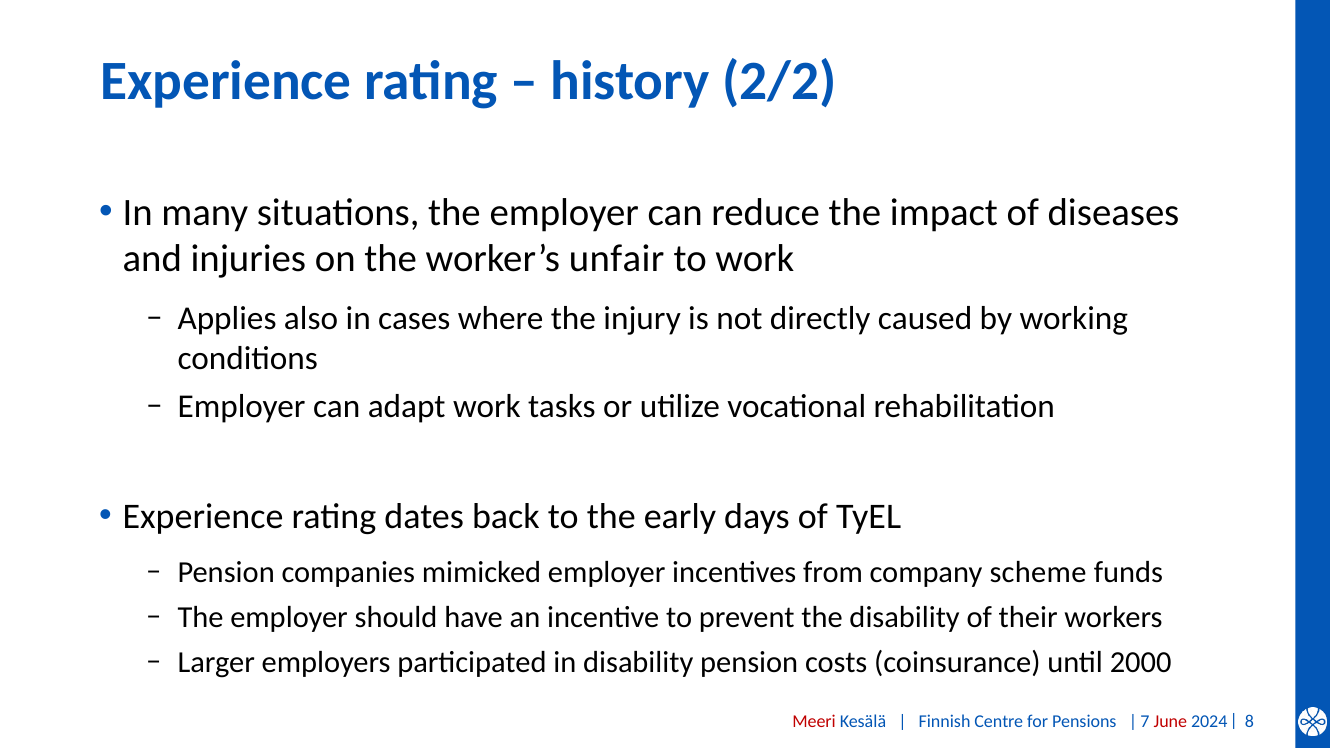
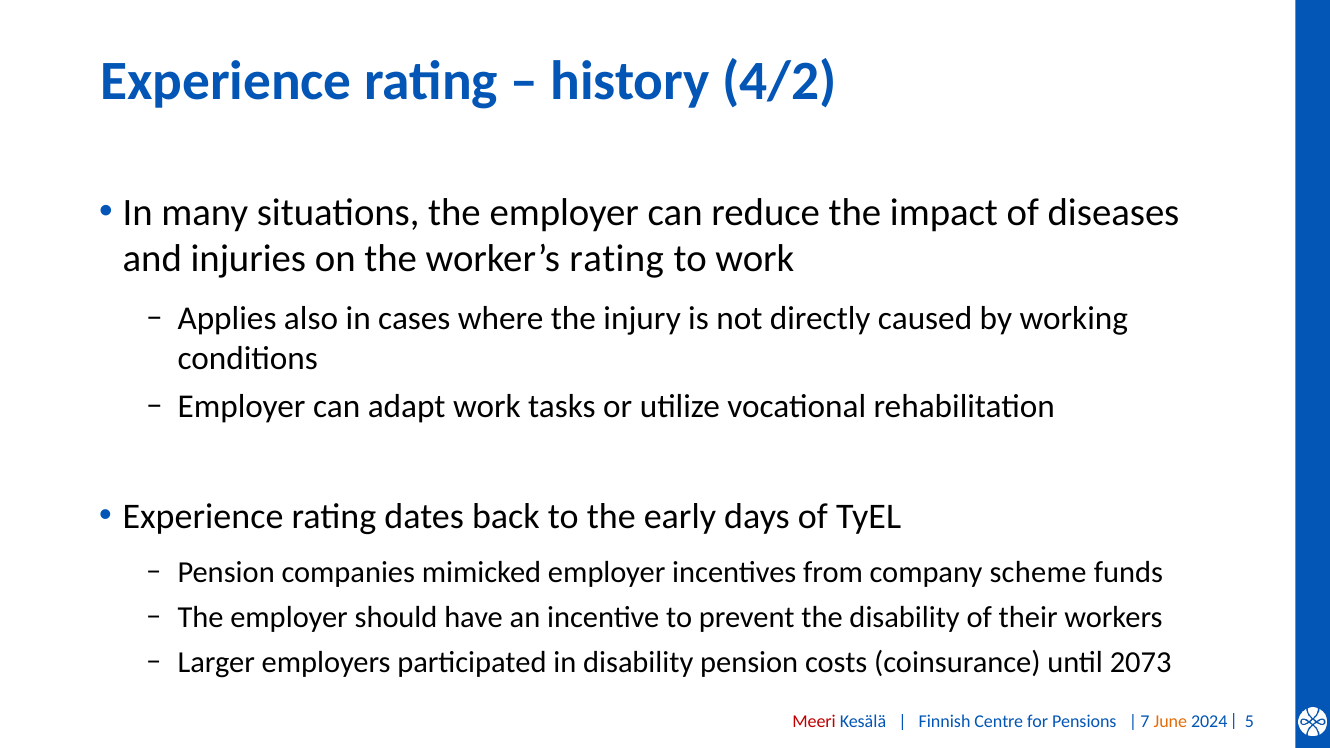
2/2: 2/2 -> 4/2 (779, 81)
worker’s unfair: unfair -> rating (617, 259)
2000: 2000 -> 2073 (1141, 663)
8: 8 -> 5 (1249, 722)
June colour: red -> orange (1170, 722)
